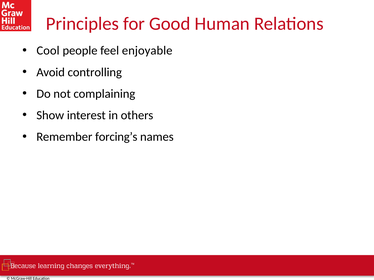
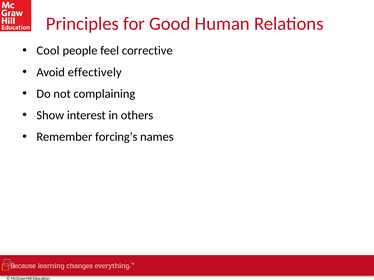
enjoyable: enjoyable -> corrective (147, 51)
controlling: controlling -> effectively (95, 72)
